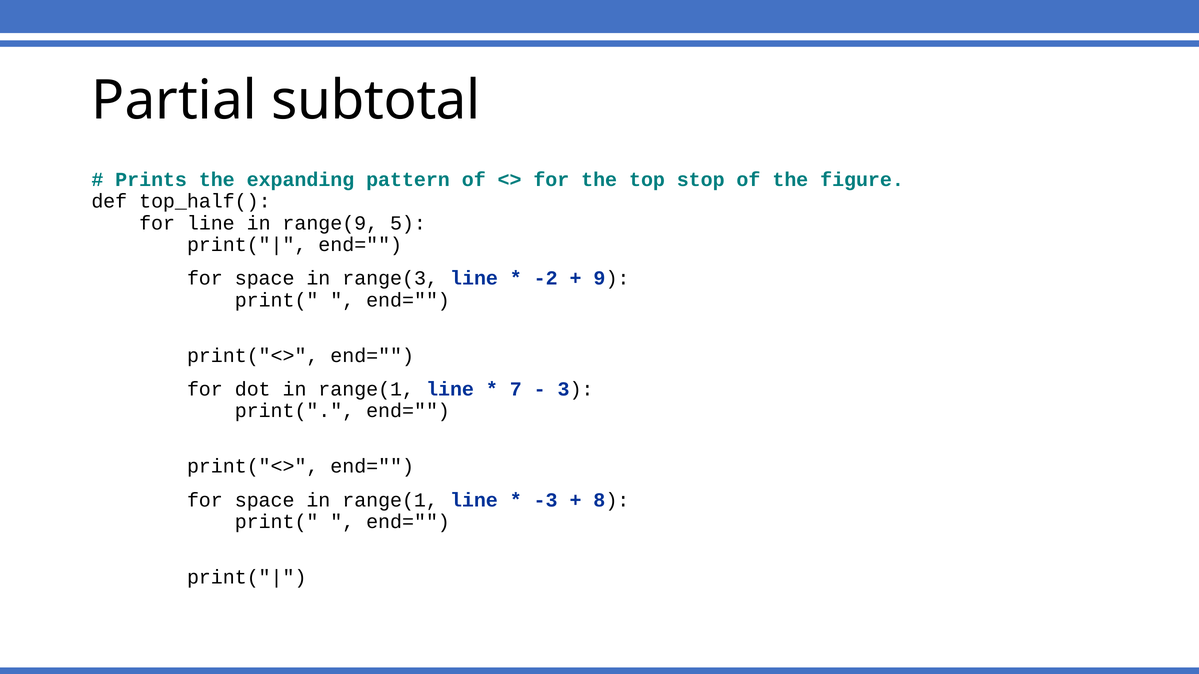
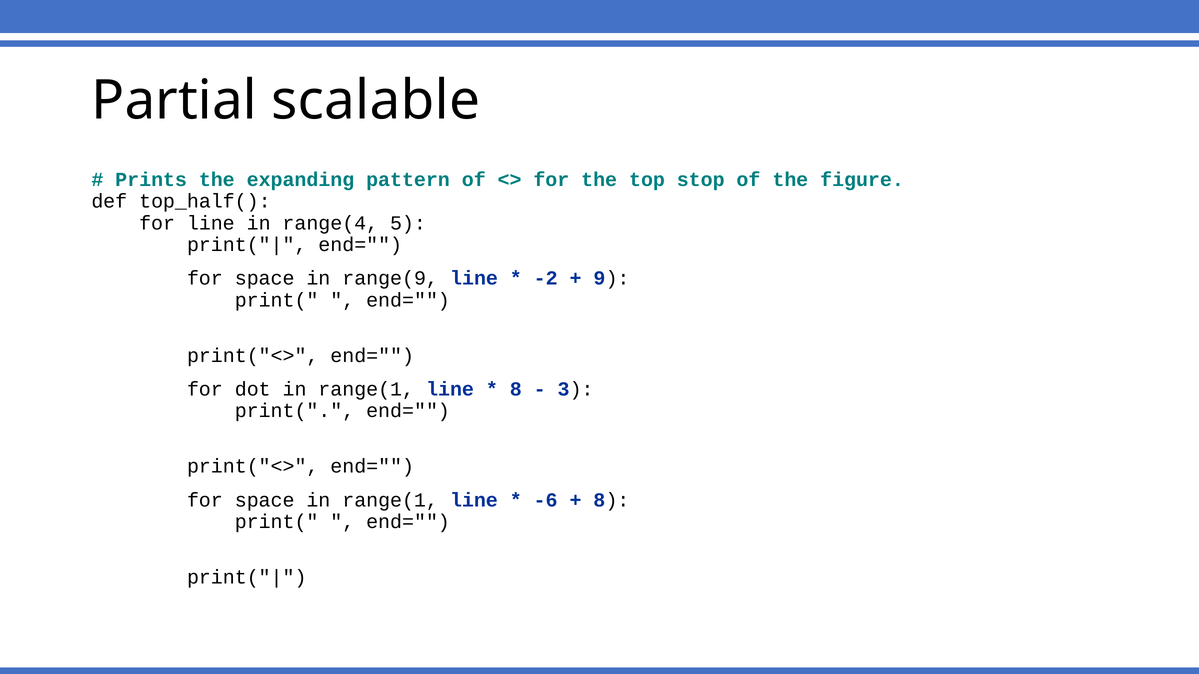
subtotal: subtotal -> scalable (376, 101)
range(9: range(9 -> range(4 (330, 223)
range(3: range(3 -> range(9 (390, 279)
7: 7 -> 8 (516, 390)
-3: -3 -> -6 (546, 500)
